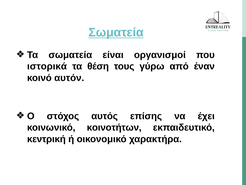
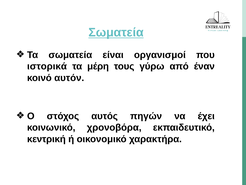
θέση: θέση -> μέρη (98, 66)
επίσης: επίσης -> πηγών (146, 116)
κοινοτήτων: κοινοτήτων -> χρονοβόρα (114, 127)
